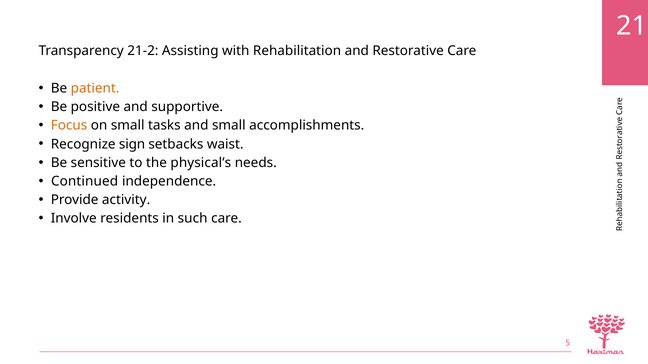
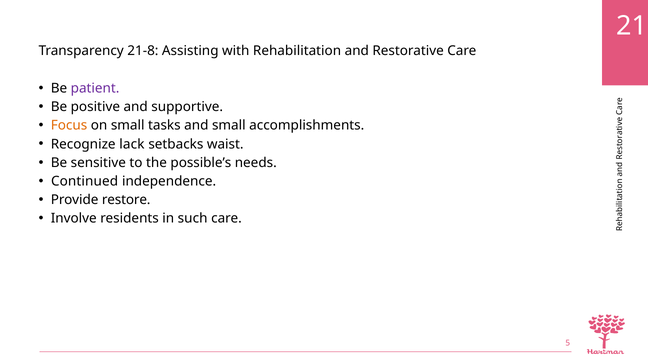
21-2: 21-2 -> 21-8 (143, 51)
patient colour: orange -> purple (95, 88)
sign: sign -> lack (132, 144)
physical’s: physical’s -> possible’s (201, 163)
activity: activity -> restore (126, 200)
